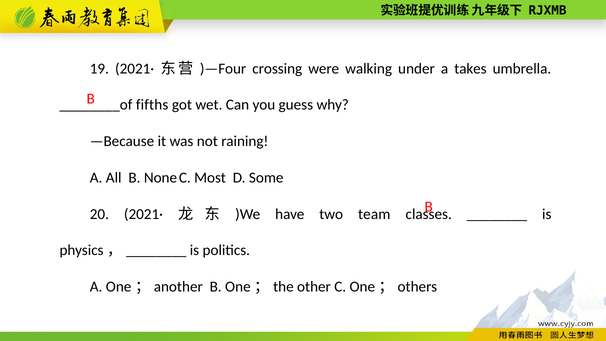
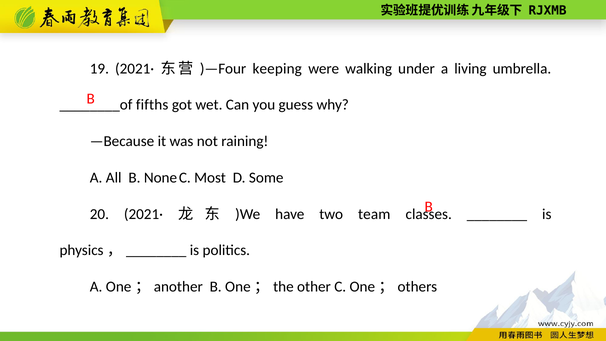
crossing: crossing -> keeping (277, 69)
takes: takes -> living (470, 69)
